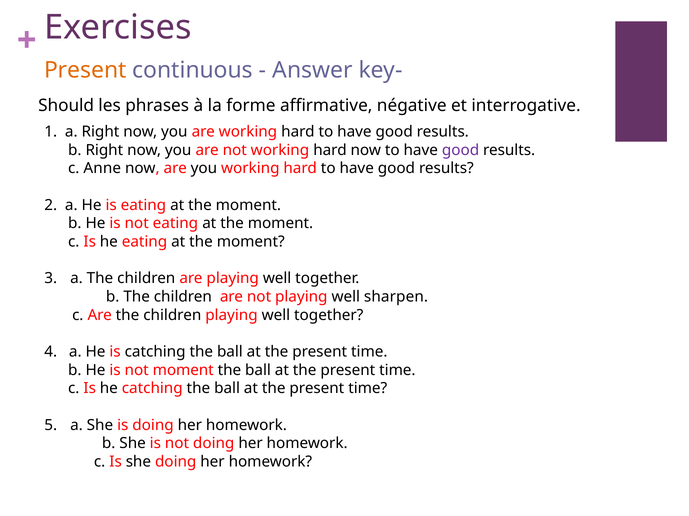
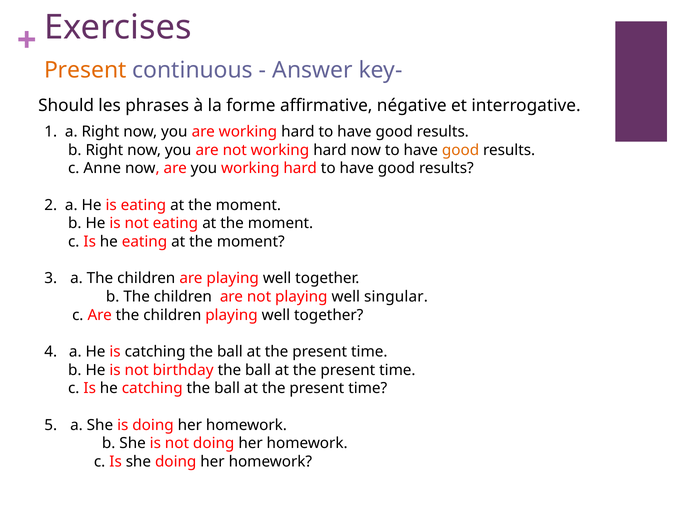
good colour: purple -> orange (461, 150)
sharpen: sharpen -> singular (396, 297)
not moment: moment -> birthday (183, 371)
